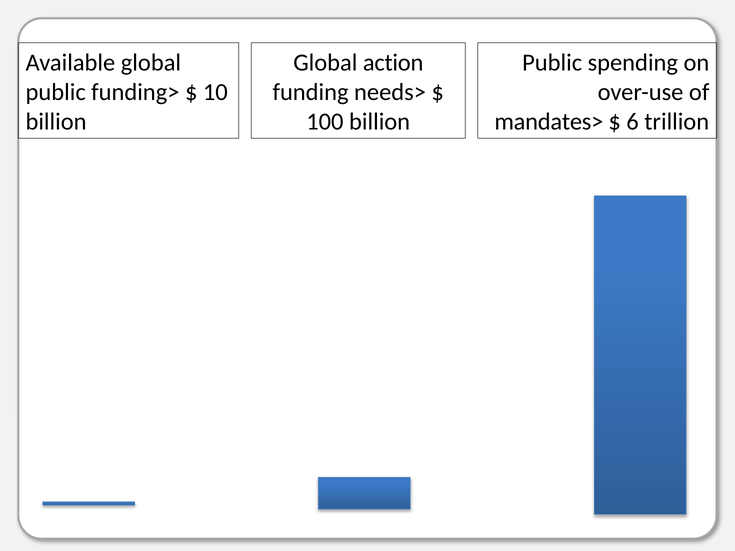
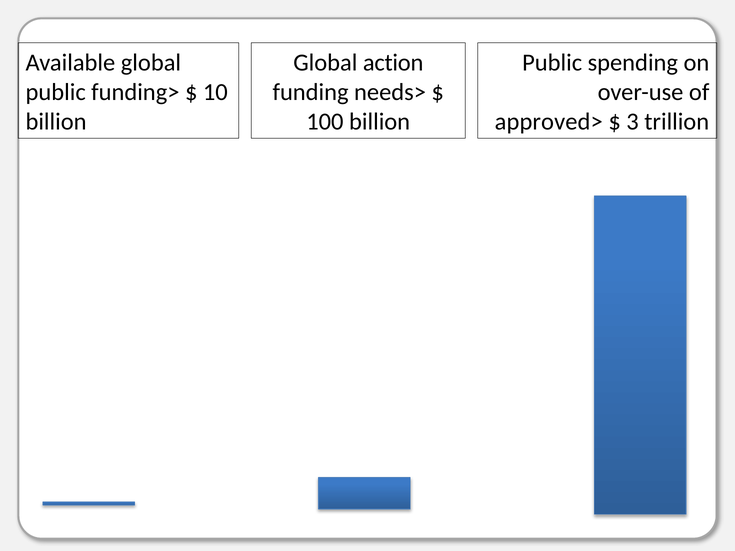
mandates>: mandates> -> approved> (549, 122)
6: 6 -> 3 (633, 122)
